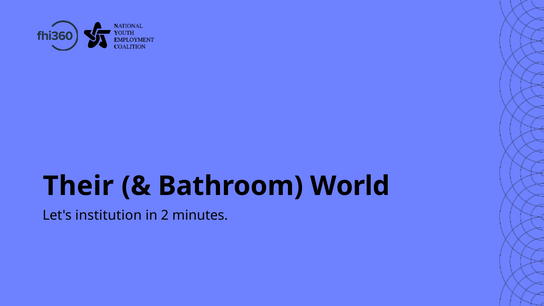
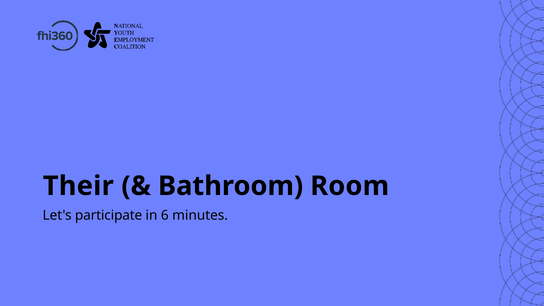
World: World -> Room (350, 186)
institution: institution -> participate (109, 215)
2: 2 -> 6 (165, 215)
